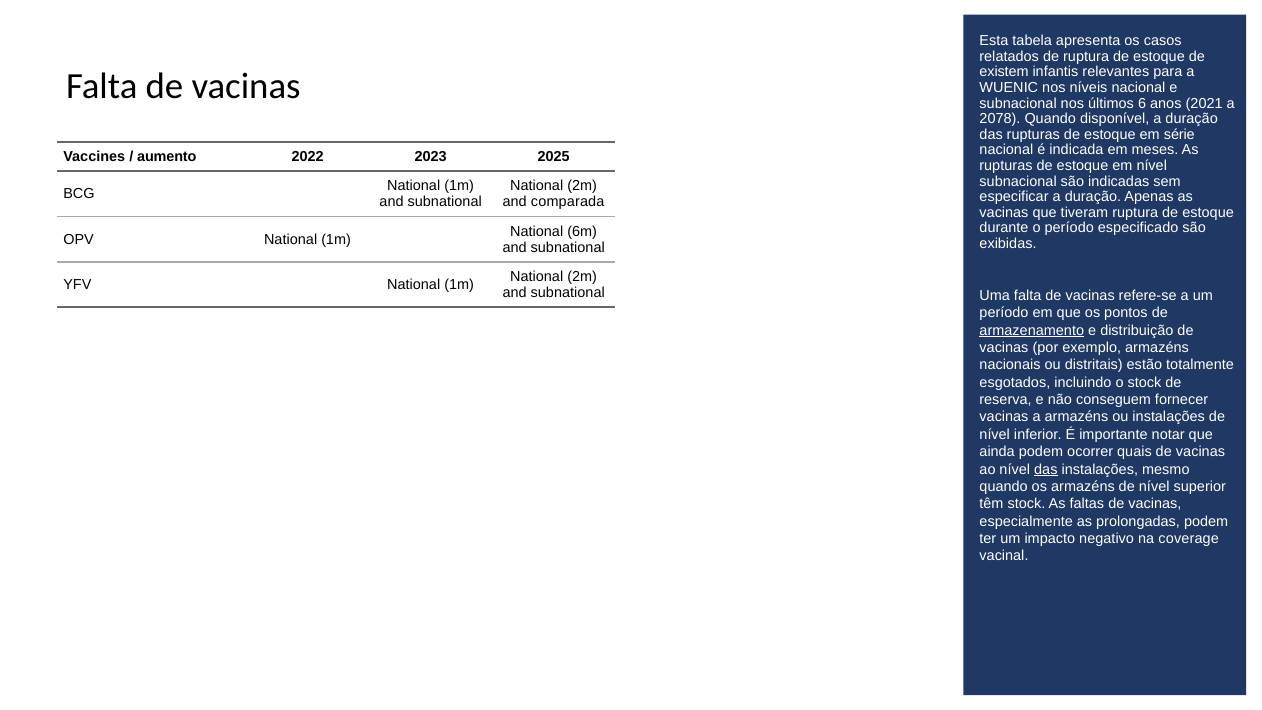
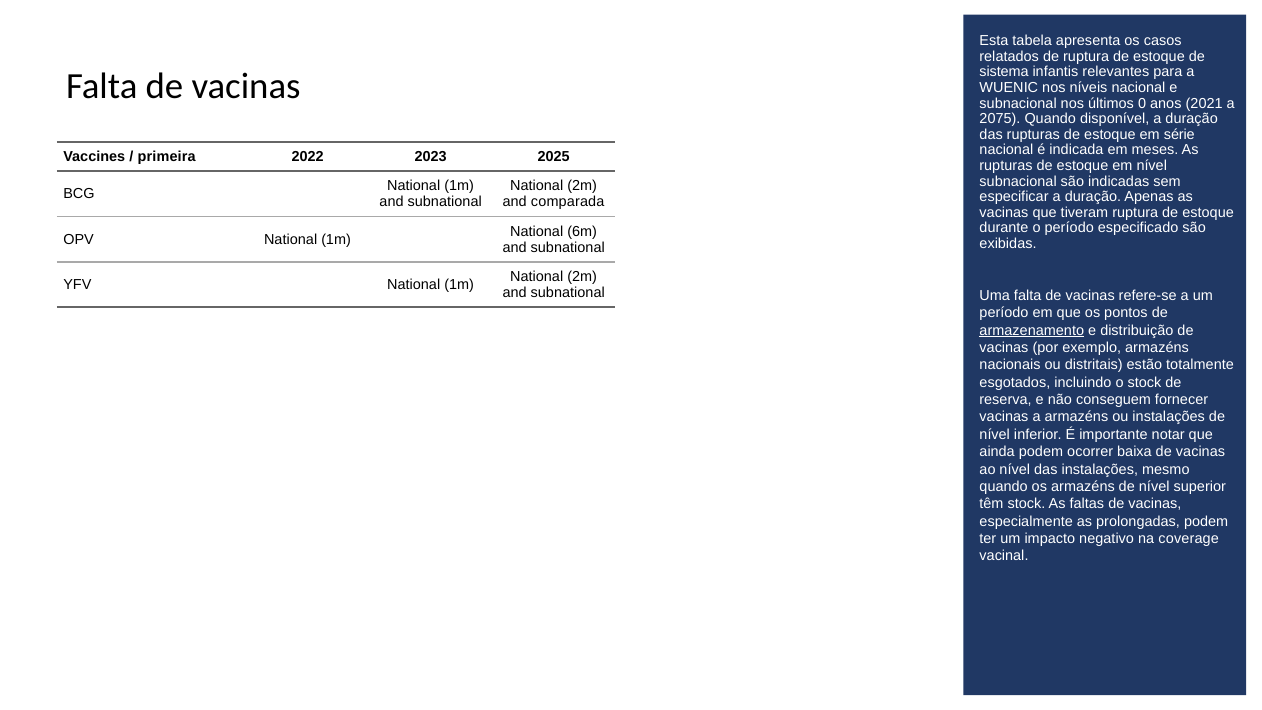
existem: existem -> sistema (1004, 72)
6: 6 -> 0 (1142, 103)
2078: 2078 -> 2075 (1000, 119)
aumento: aumento -> primeira (167, 157)
quais: quais -> baixa (1134, 452)
das underline: present -> none (1046, 469)
